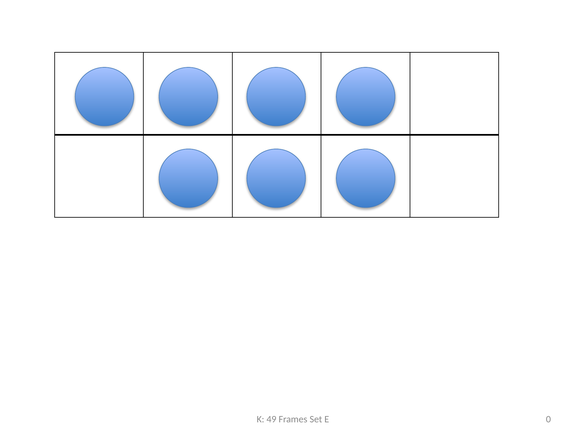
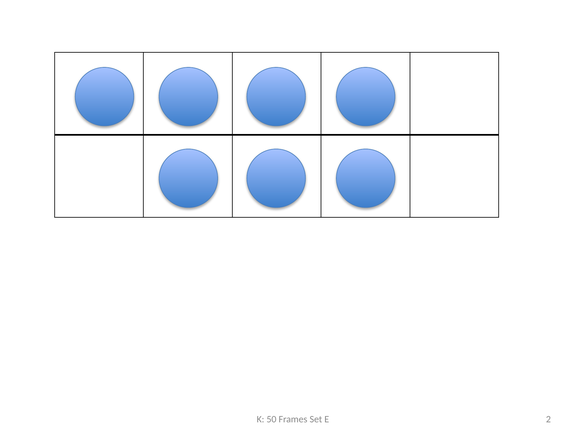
49: 49 -> 50 (271, 420)
0: 0 -> 2 (548, 420)
